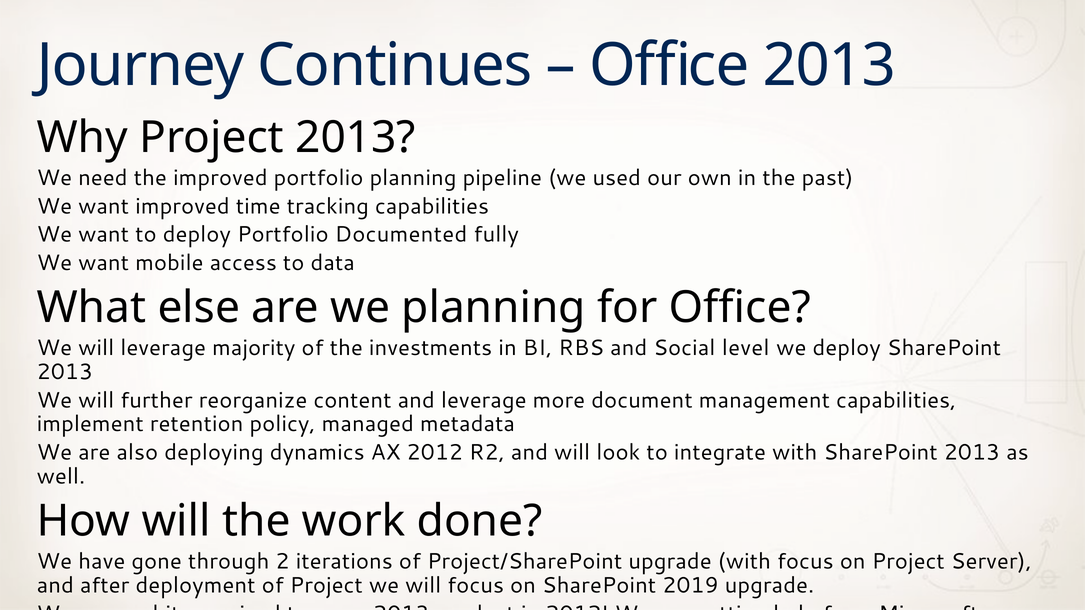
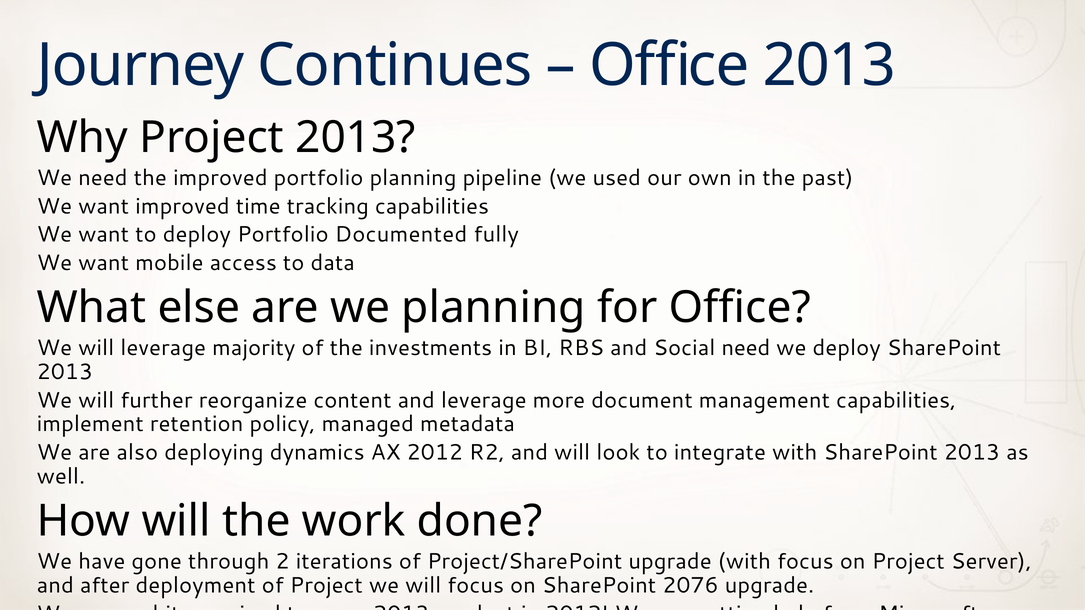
Social level: level -> need (746, 348)
2019: 2019 -> 2076 (690, 586)
